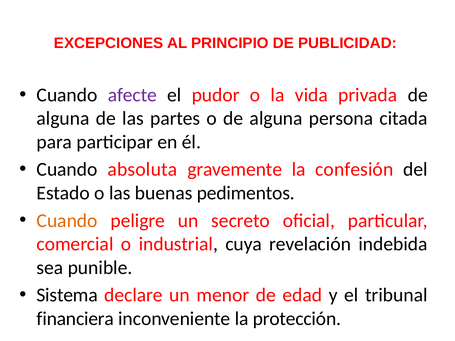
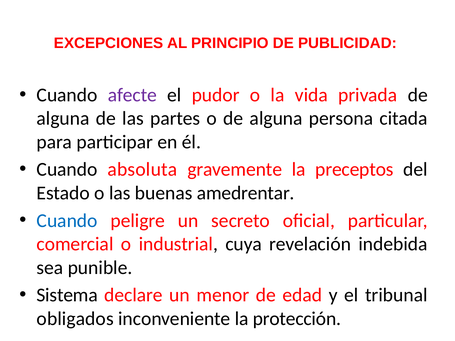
confesión: confesión -> preceptos (354, 170)
pedimentos: pedimentos -> amedrentar (246, 193)
Cuando colour: orange -> blue (67, 221)
financiera: financiera -> obligados (75, 319)
